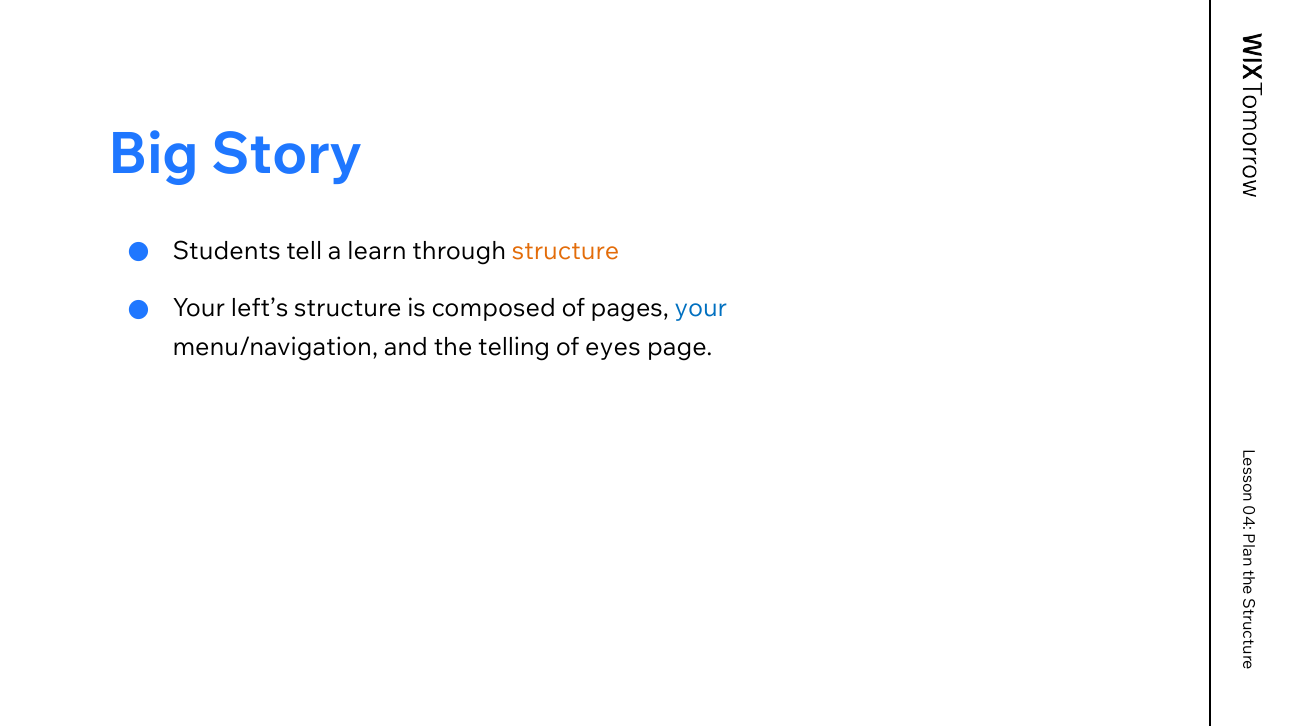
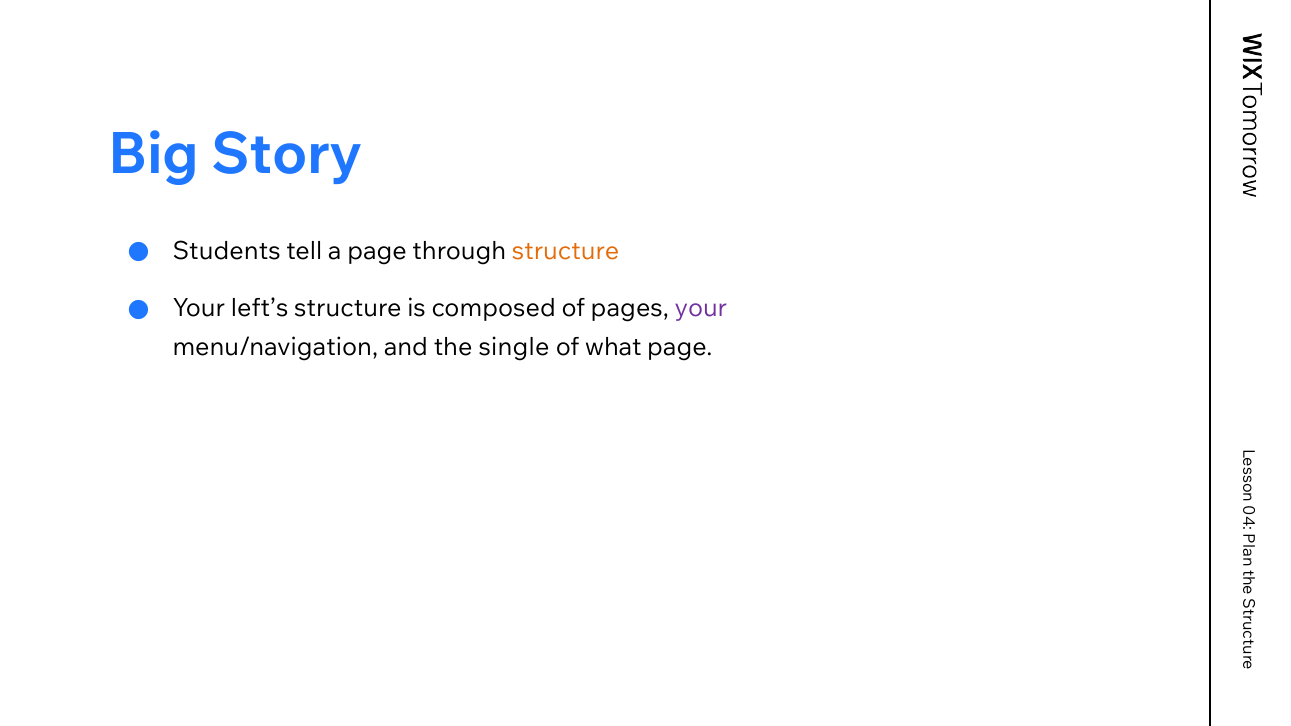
a learn: learn -> page (377, 251)
your colour: blue -> purple (701, 308)
telling: telling -> single (514, 348)
eyes: eyes -> what (613, 348)
